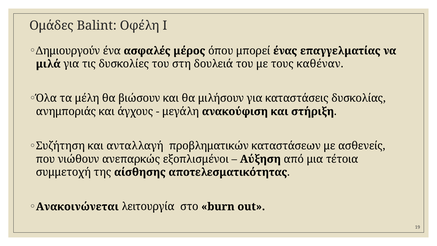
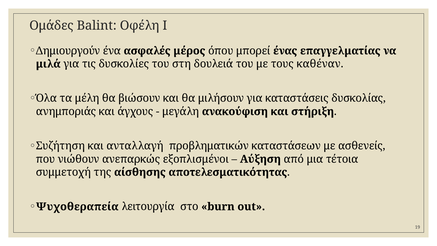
Ανακοινώνεται: Ανακοινώνεται -> Ψυχοθεραπεία (77, 206)
